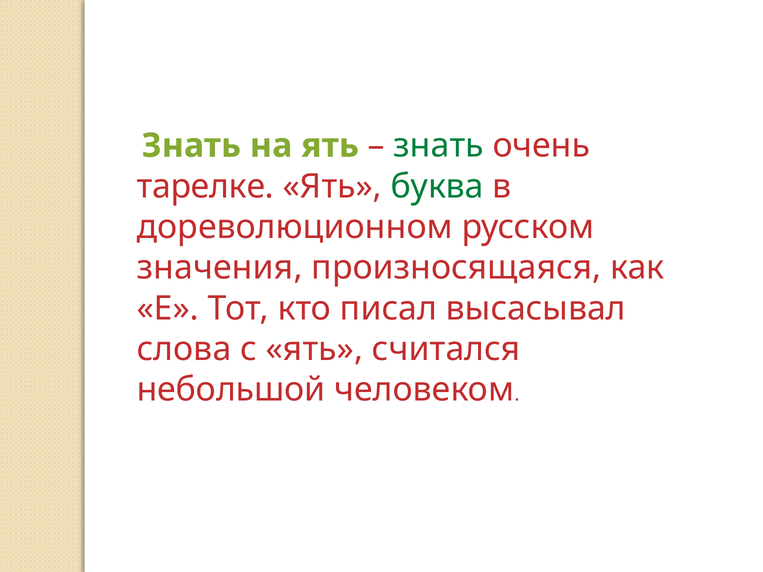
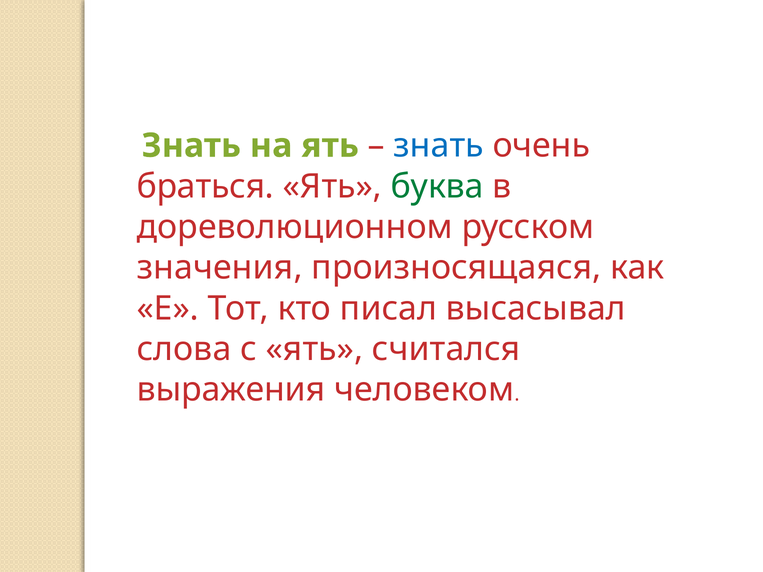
знать colour: green -> blue (439, 146)
тарелке: тарелке -> браться (205, 186)
небольшой: небольшой -> выражения (231, 390)
